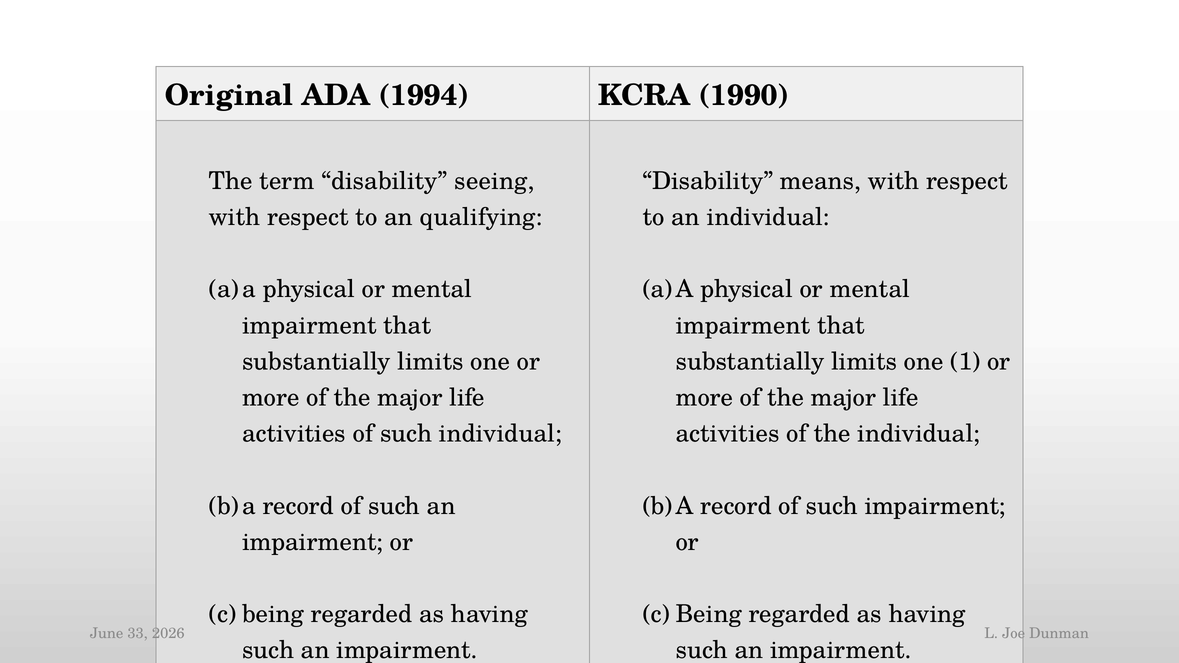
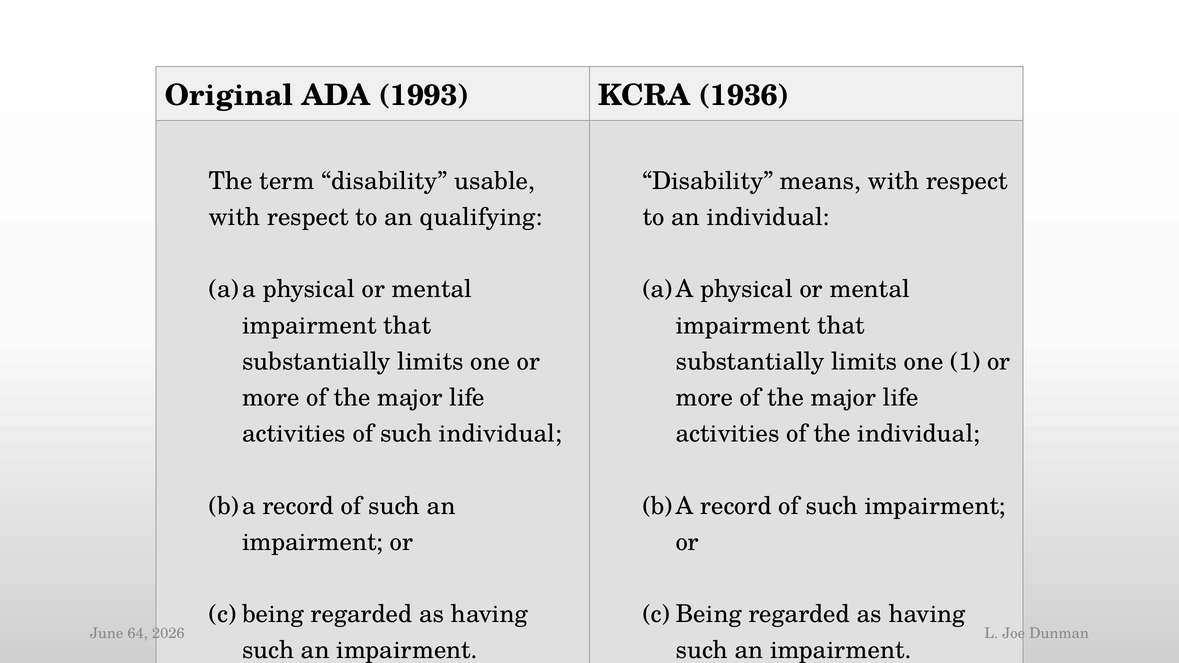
1994: 1994 -> 1993 (424, 96)
1990: 1990 -> 1936 (744, 96)
seeing: seeing -> usable (495, 181)
33: 33 -> 64 (138, 633)
